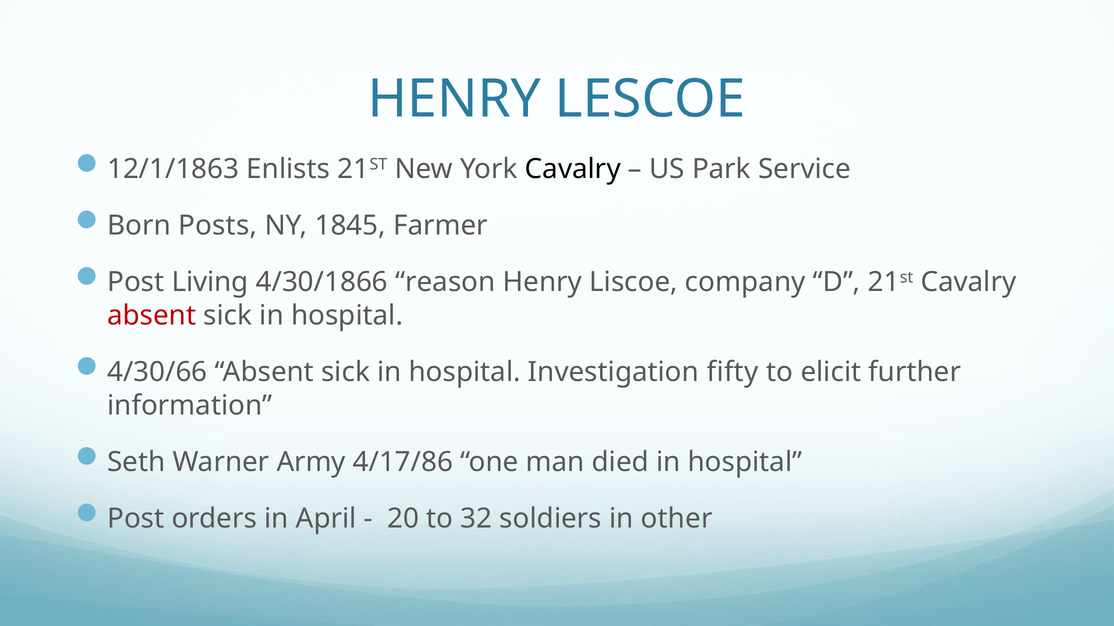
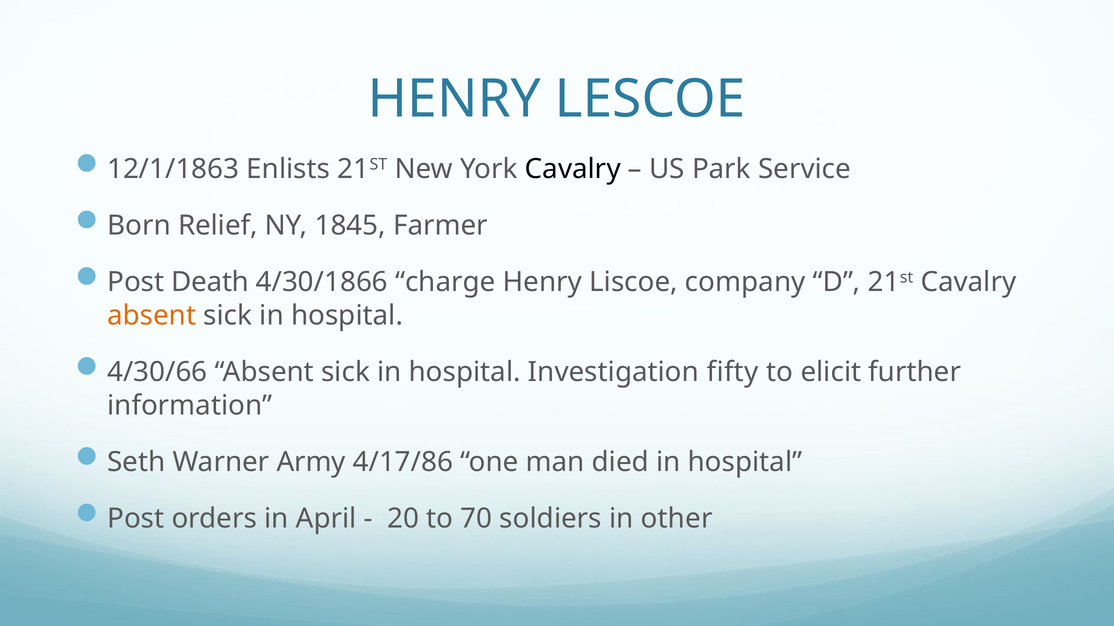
Posts: Posts -> Relief (218, 226)
Living: Living -> Death (210, 282)
reason: reason -> charge (445, 282)
absent colour: red -> orange (152, 316)
32: 32 -> 70 (476, 519)
